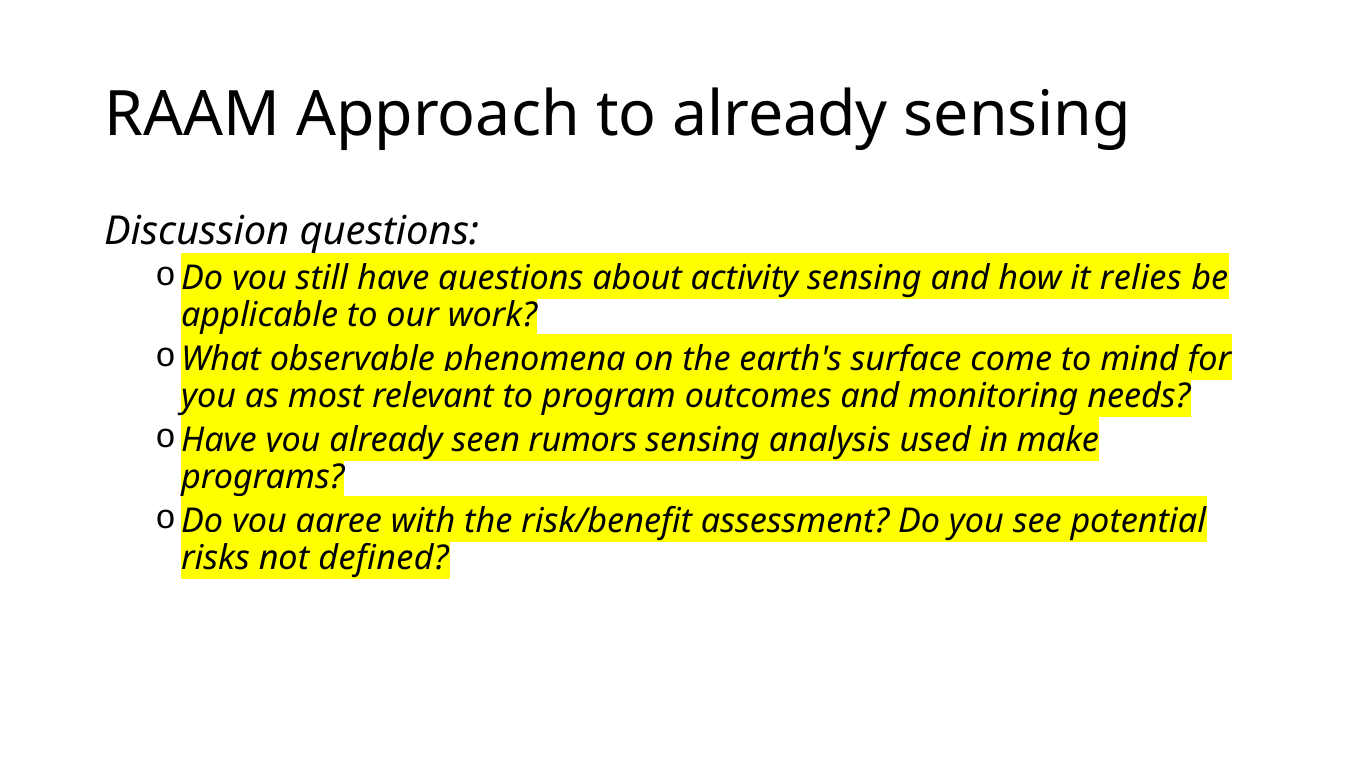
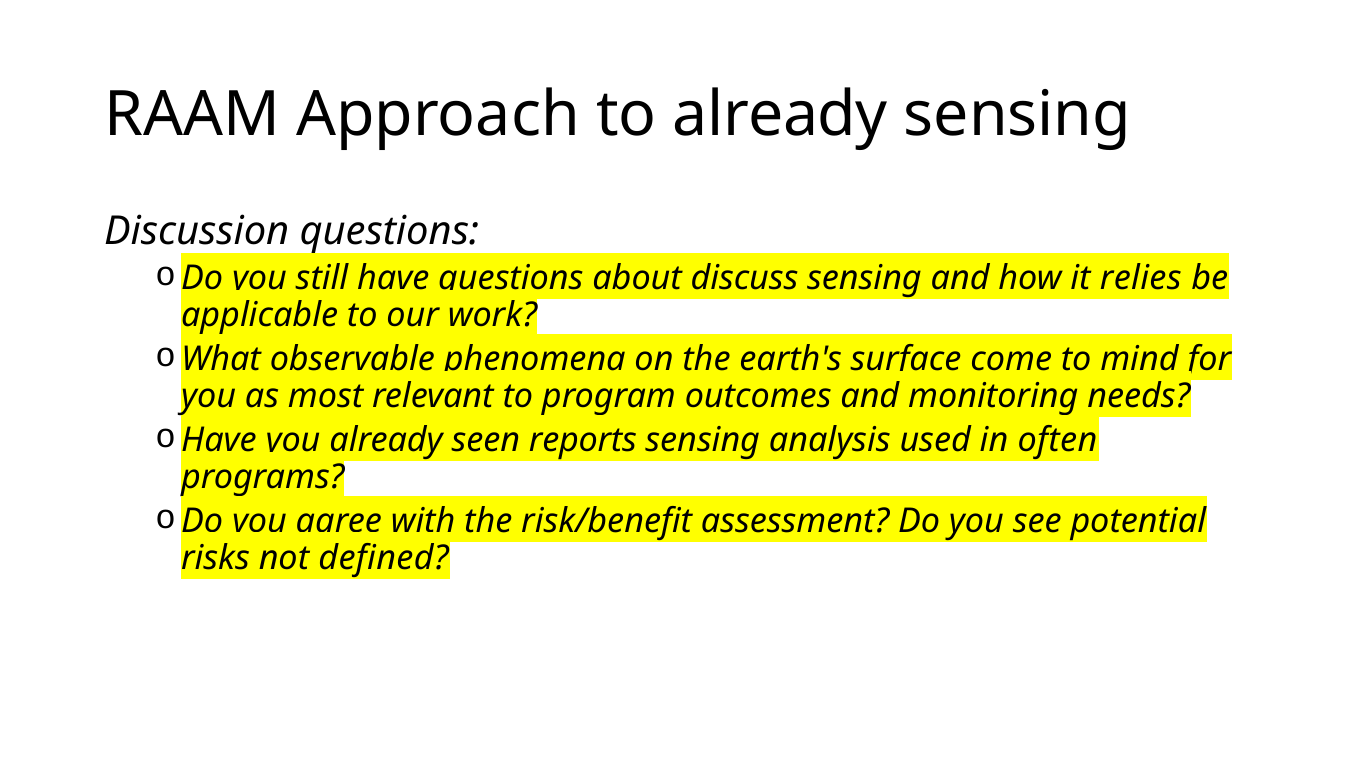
activity: activity -> discuss (744, 278)
rumors: rumors -> reports (583, 440)
make: make -> often (1057, 440)
